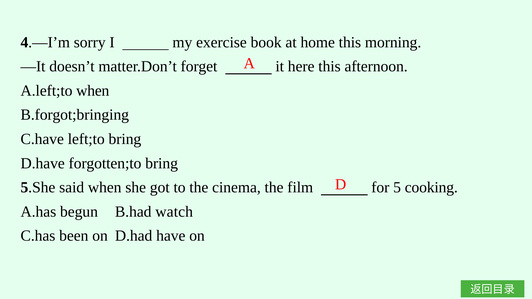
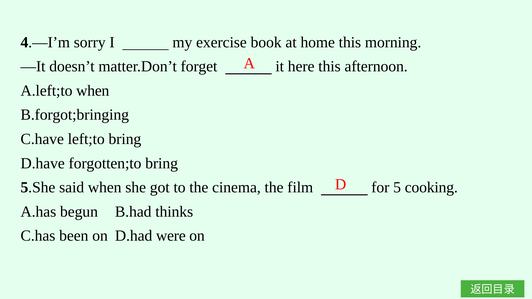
watch: watch -> thinks (174, 212)
have: have -> were (171, 236)
